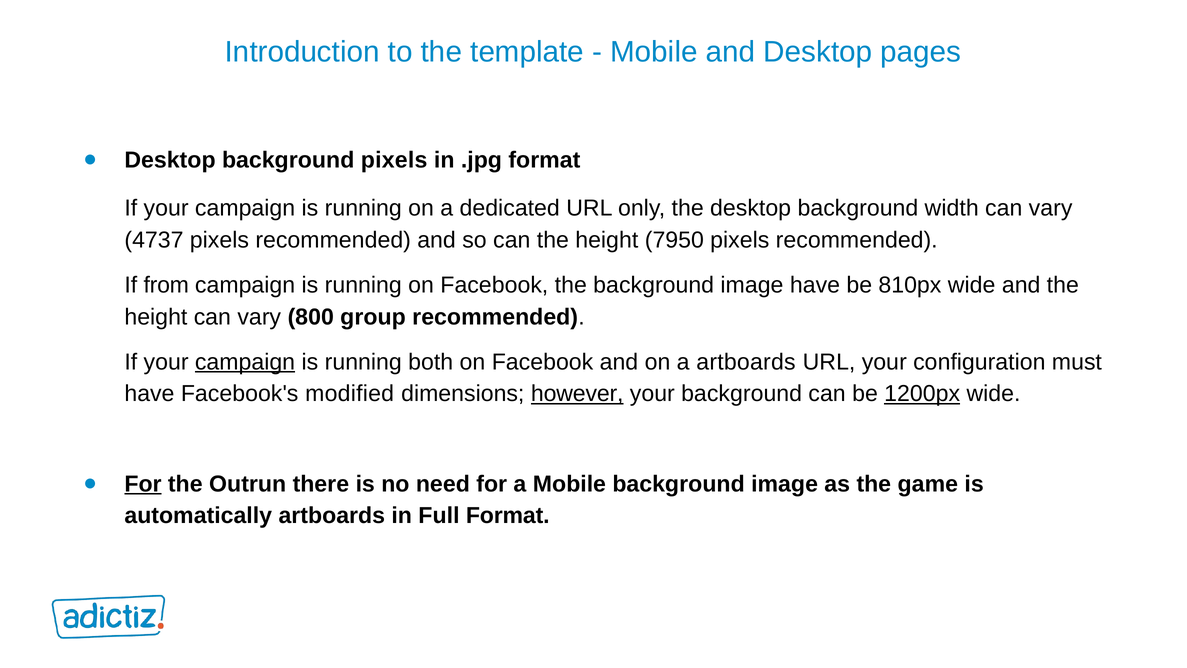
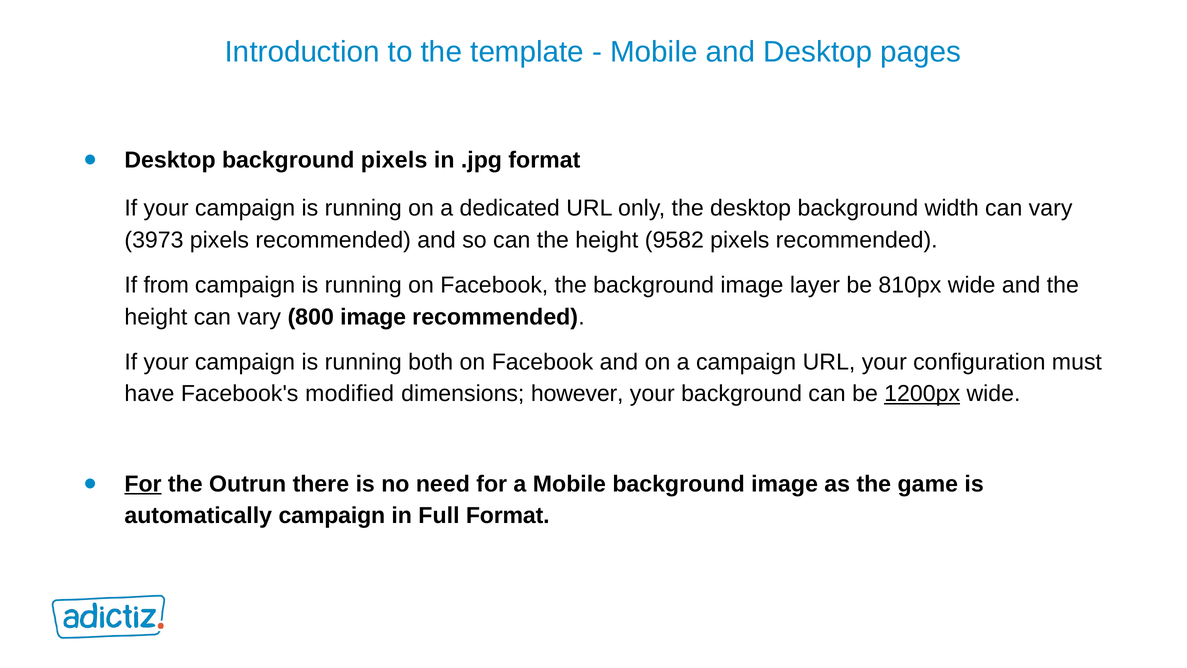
4737: 4737 -> 3973 (154, 240)
7950: 7950 -> 9582 (674, 240)
image have: have -> layer (815, 285)
800 group: group -> image (373, 317)
campaign underline: present -> none (245, 362)
a artboards: artboards -> campaign (746, 362)
however underline: present -> none (577, 394)
automatically artboards: artboards -> campaign (332, 516)
